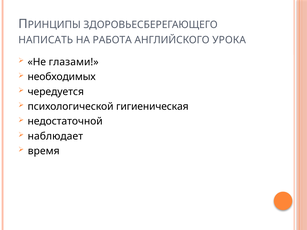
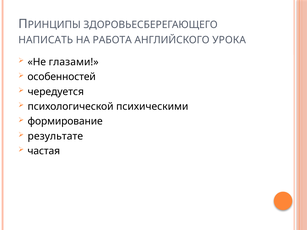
необходимых: необходимых -> особенностей (62, 77)
гигиеническая: гигиеническая -> психическими (152, 107)
недостаточной: недостаточной -> формирование (65, 121)
наблюдает: наблюдает -> результате (55, 136)
время: время -> частая (44, 151)
